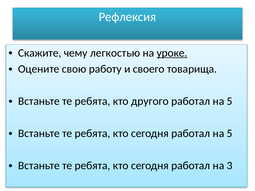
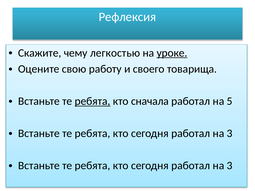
ребята underline: none -> present (93, 101)
другого: другого -> сначала (150, 101)
5: 5 -> 3 (230, 134)
